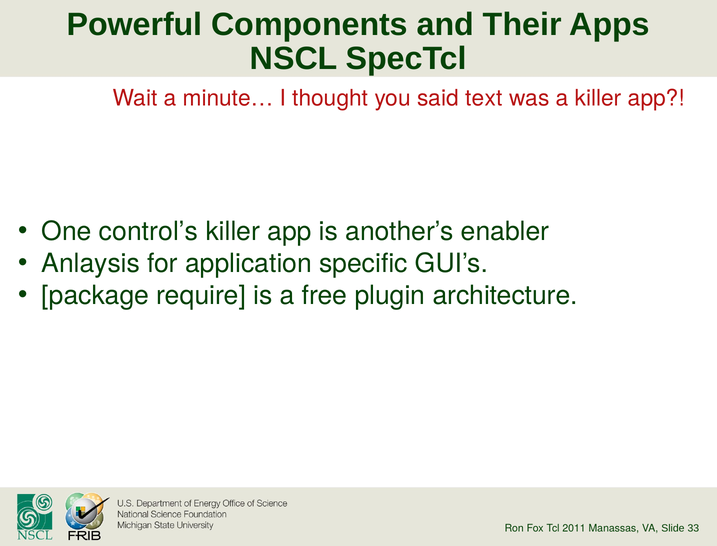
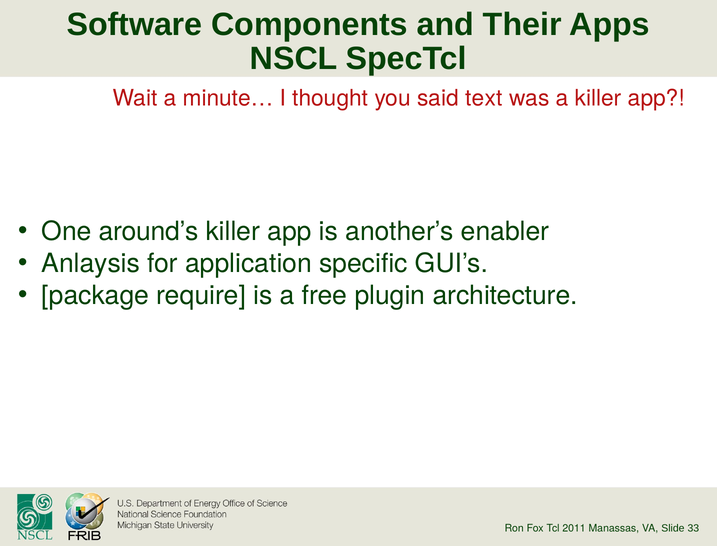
Powerful: Powerful -> Software (134, 24)
control’s: control’s -> around’s (149, 232)
